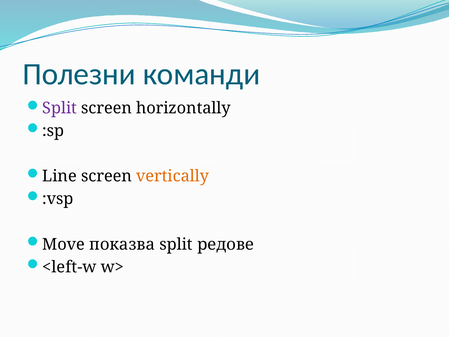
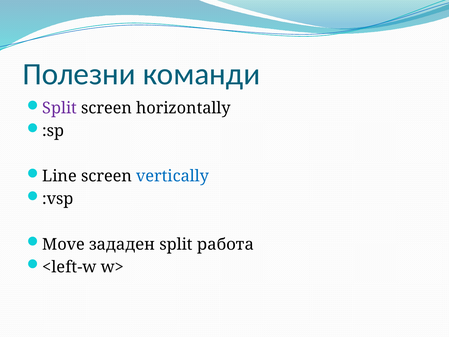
vertically colour: orange -> blue (173, 176)
показва: показва -> зададен (122, 244)
редове: редове -> работа (225, 244)
